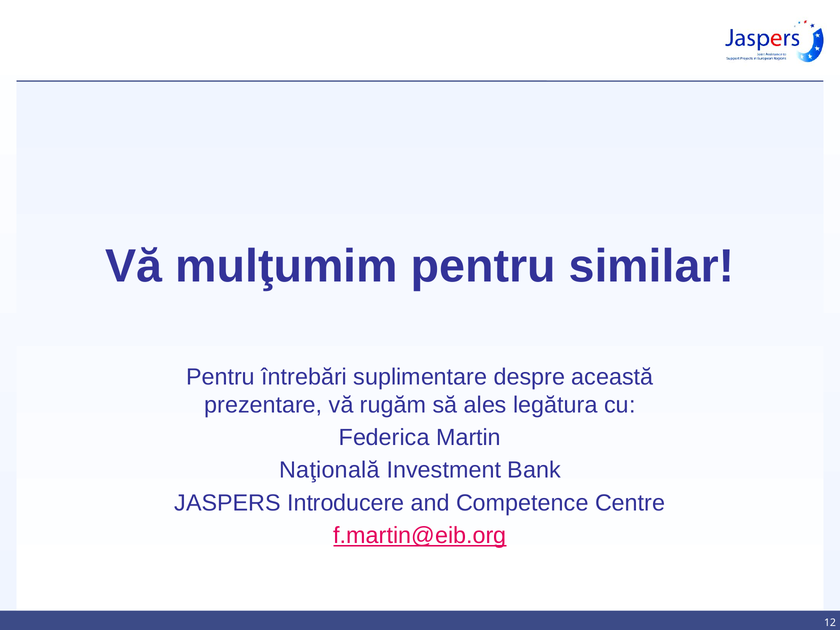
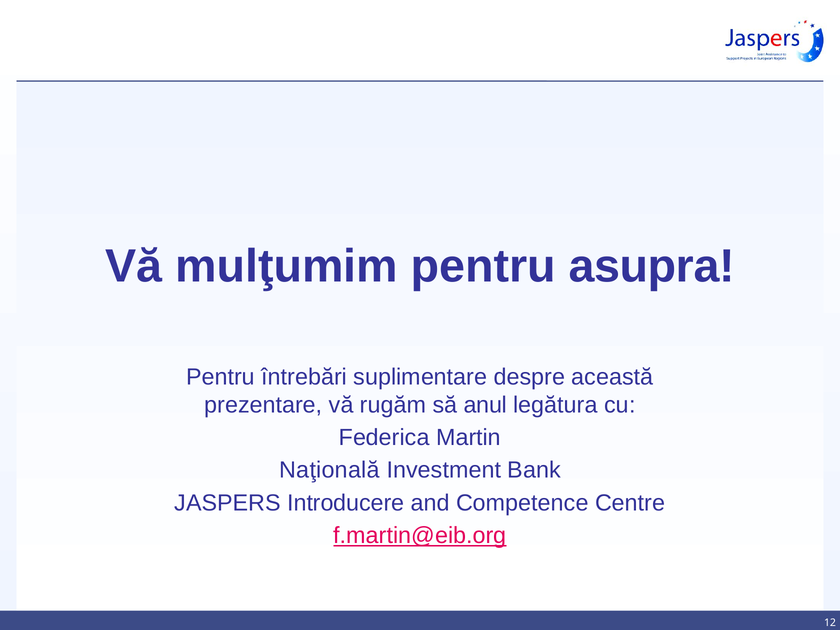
similar: similar -> asupra (652, 266)
ales: ales -> anul (485, 405)
